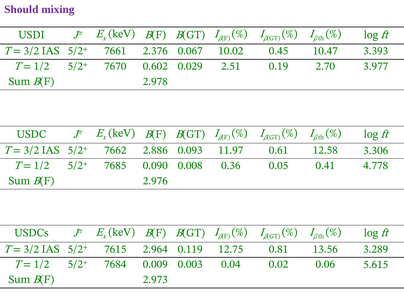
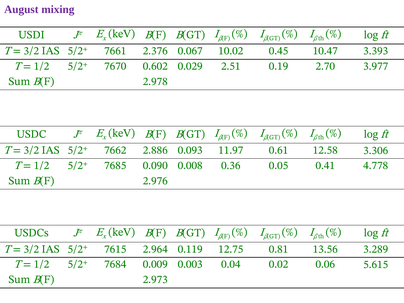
Should: Should -> August (21, 10)
